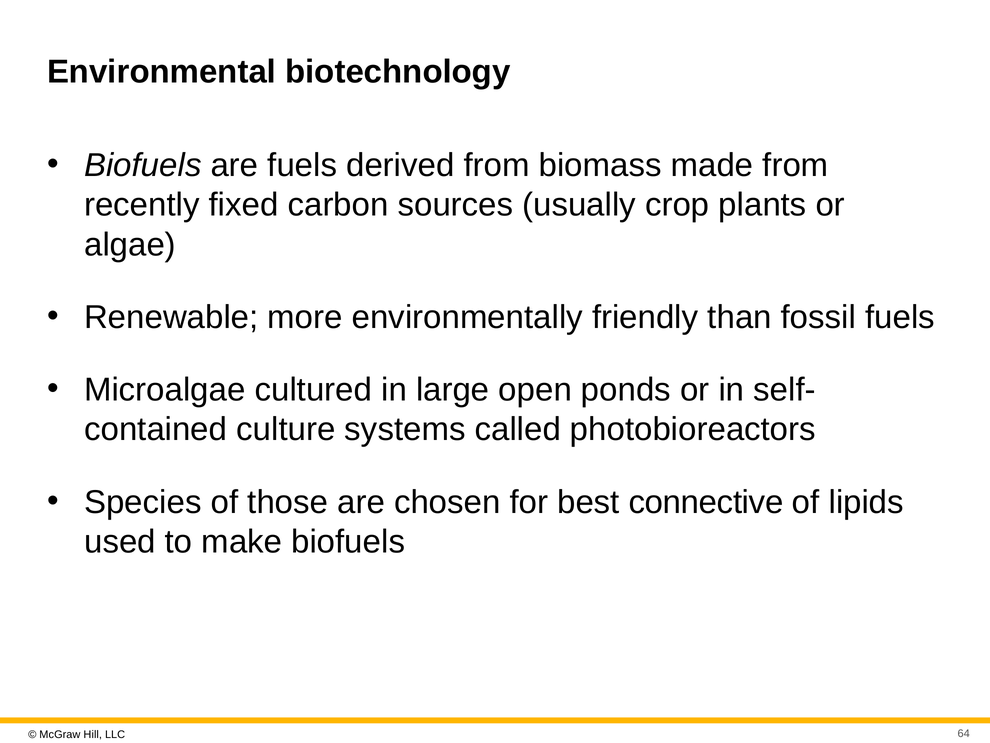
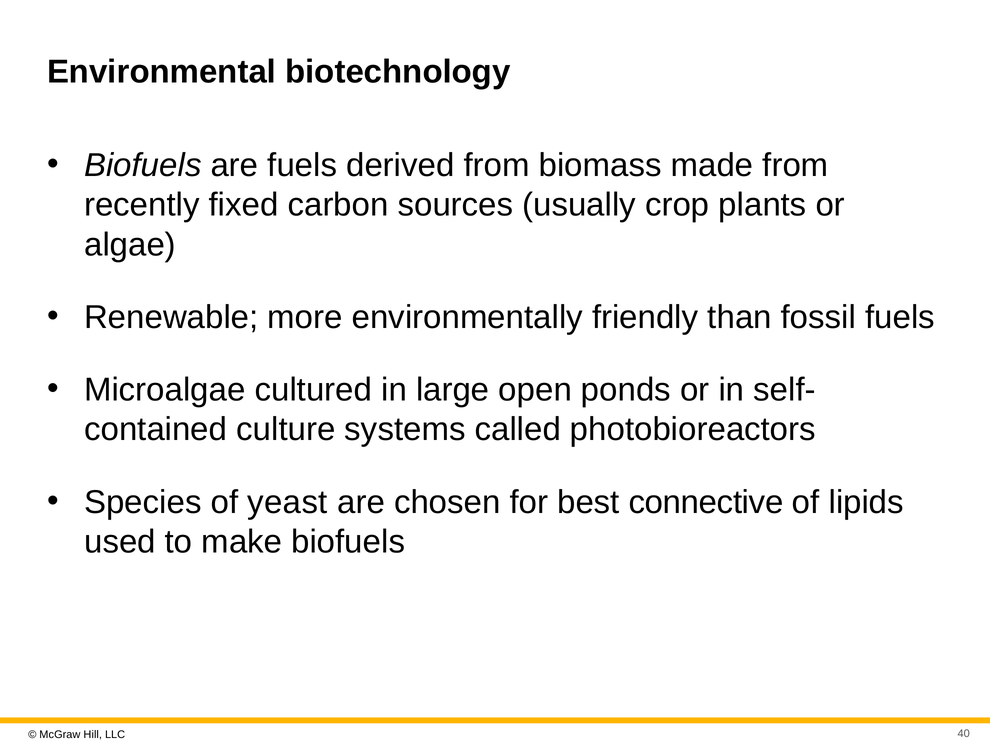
those: those -> yeast (288, 502)
64: 64 -> 40 (964, 733)
